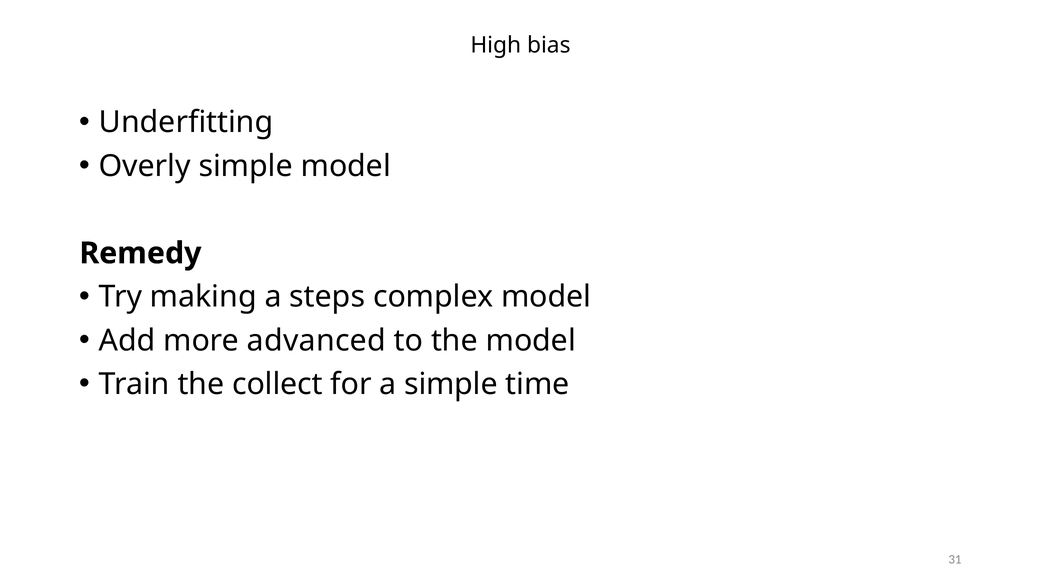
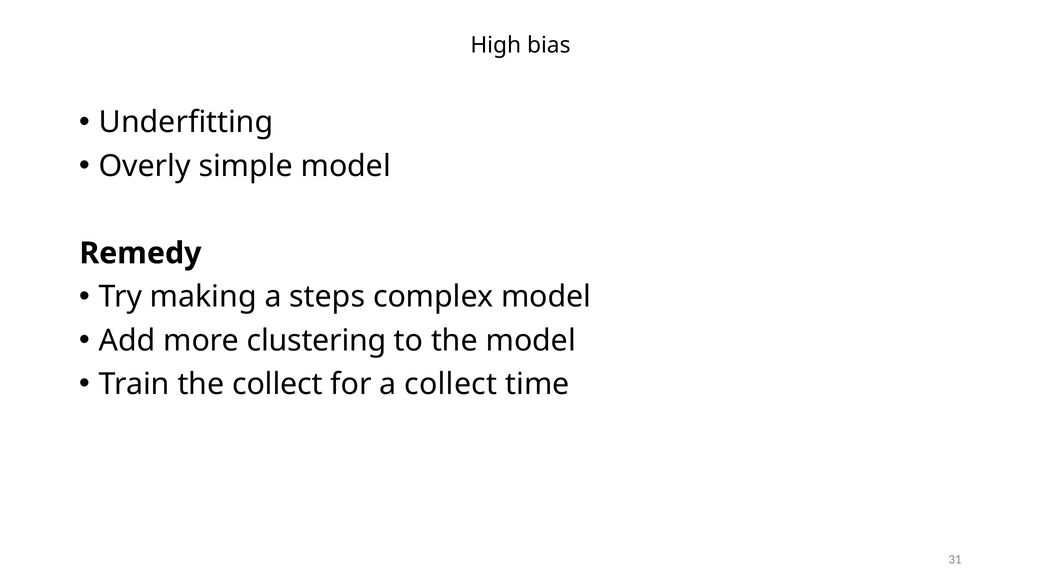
advanced: advanced -> clustering (317, 340)
a simple: simple -> collect (451, 384)
